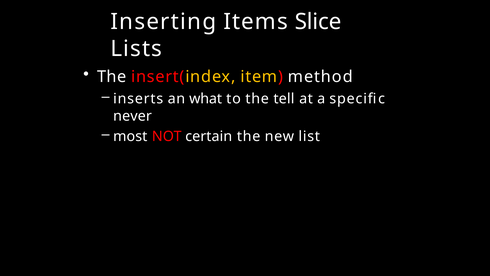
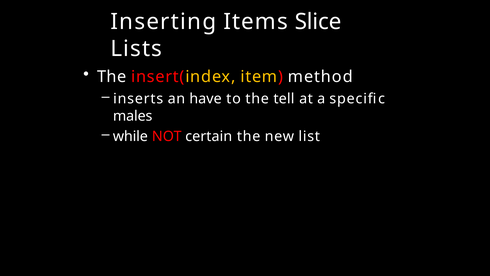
what: what -> have (206, 99)
never: never -> males (133, 116)
most: most -> while (130, 136)
